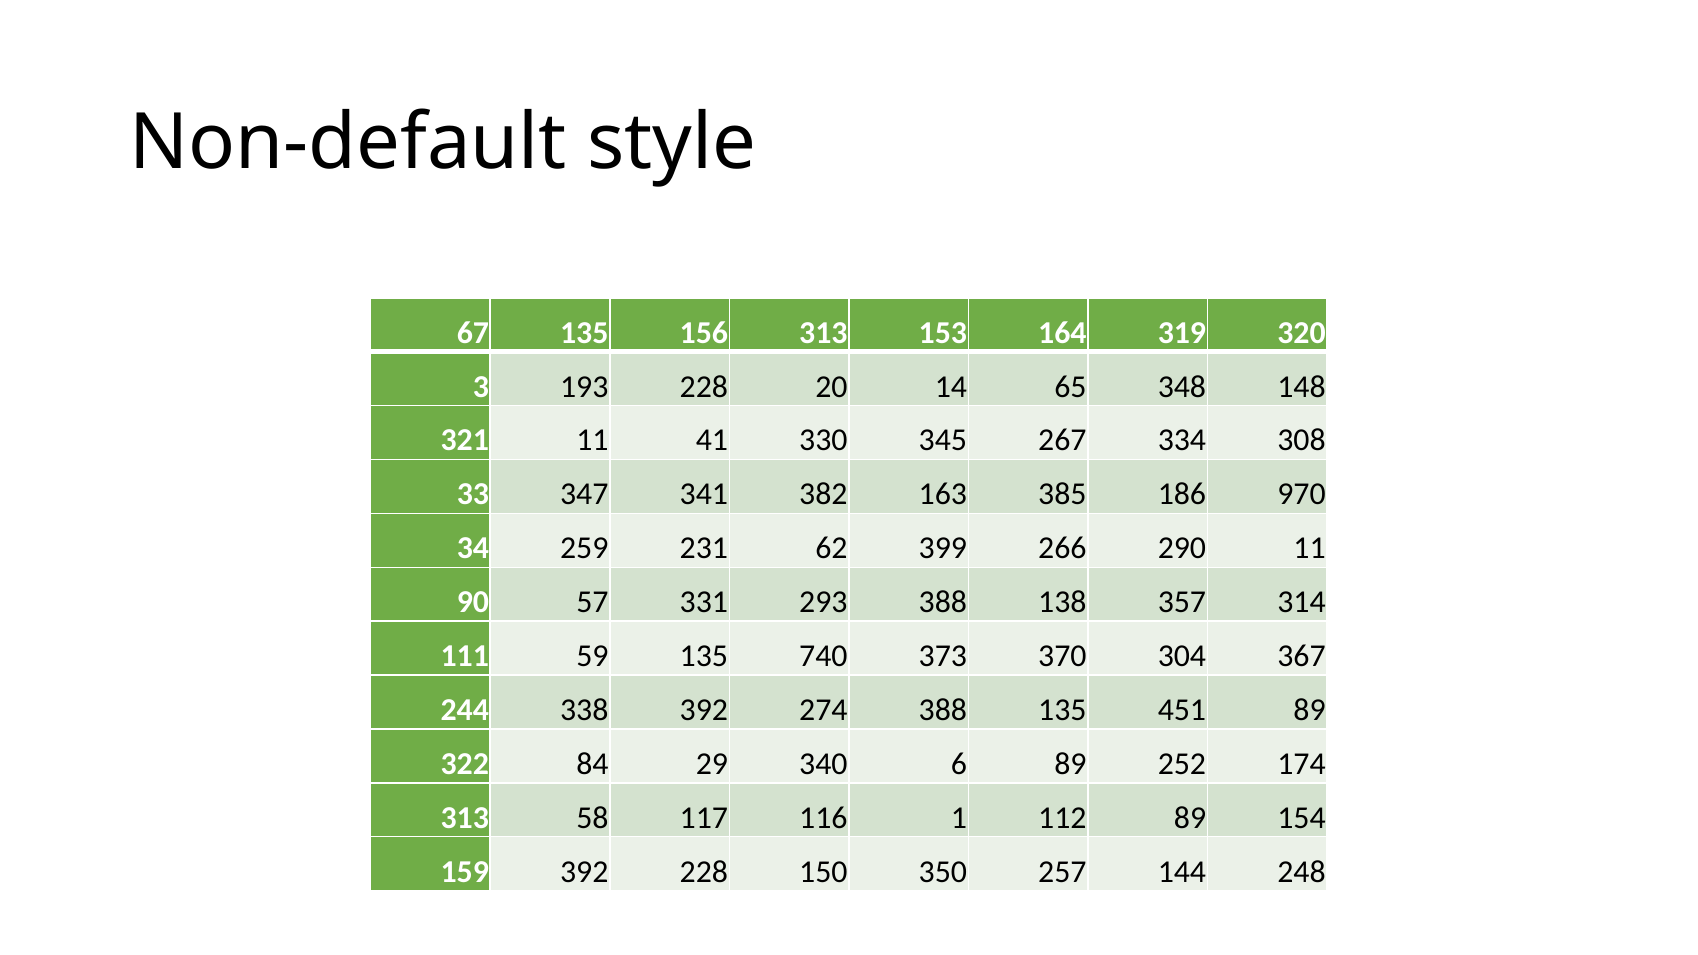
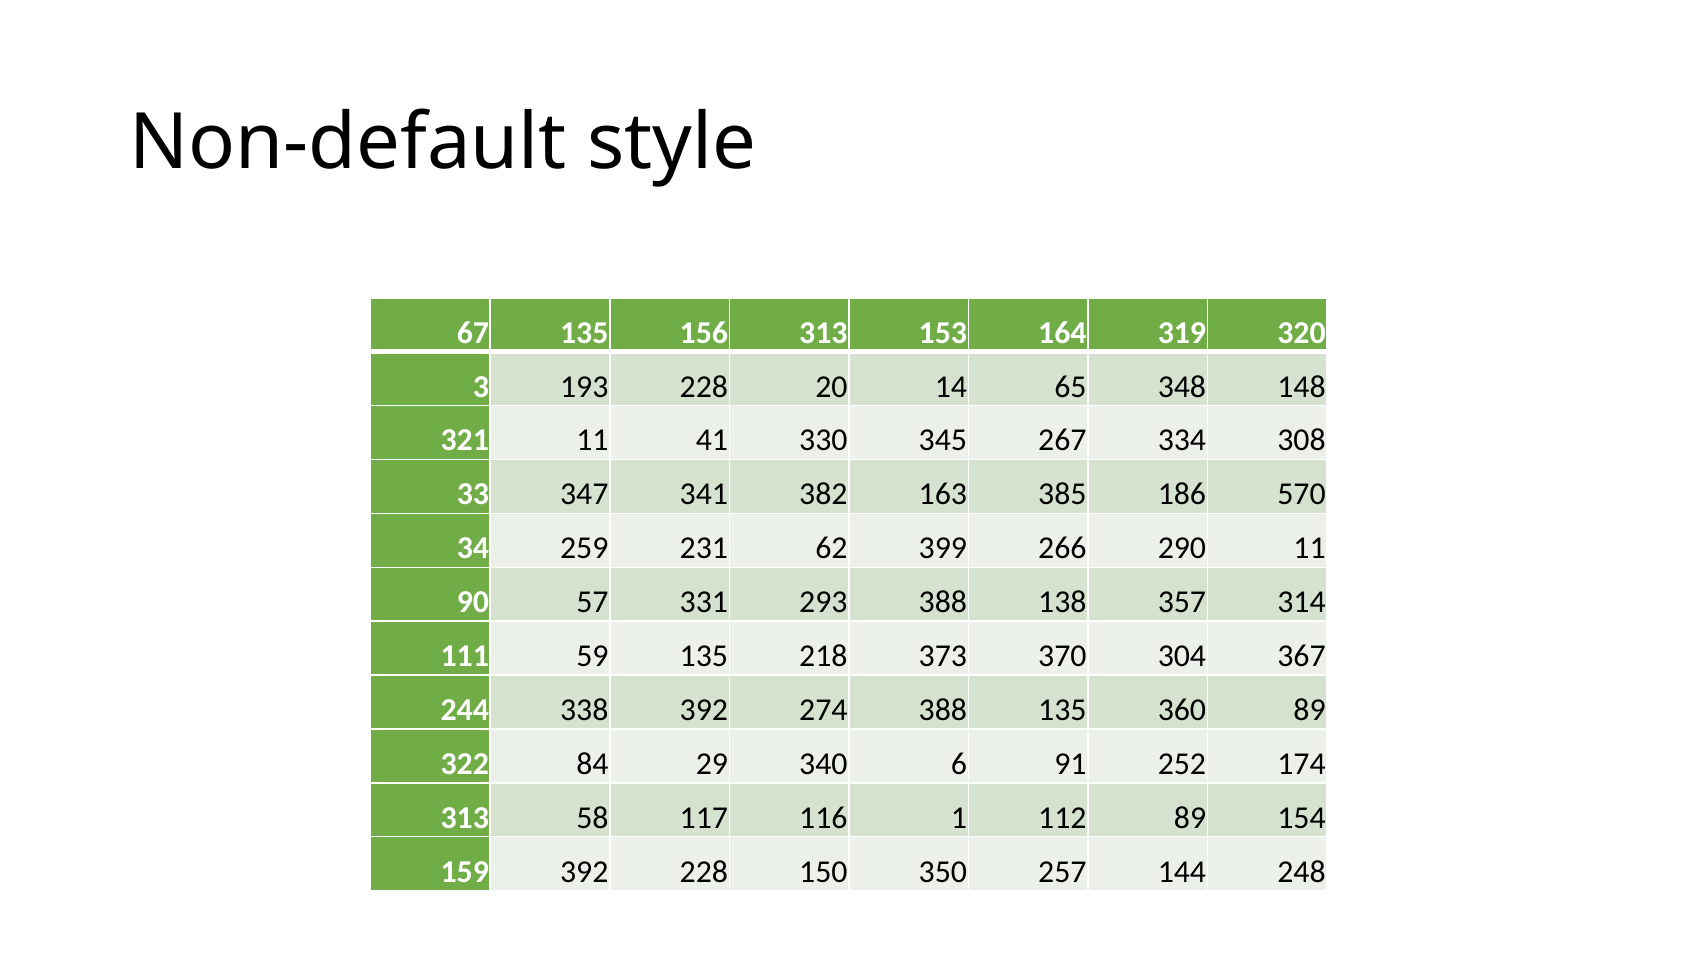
970: 970 -> 570 (1301, 494)
740: 740 -> 218 (823, 656)
451: 451 -> 360 (1182, 710)
6 89: 89 -> 91 (1070, 764)
